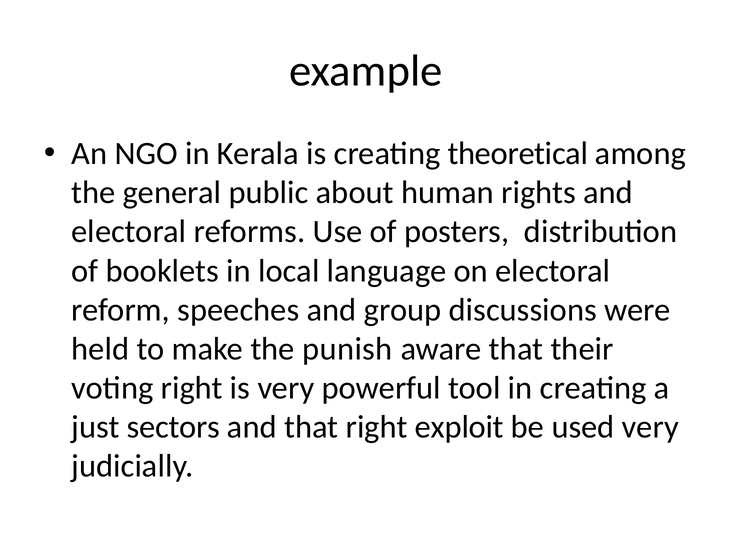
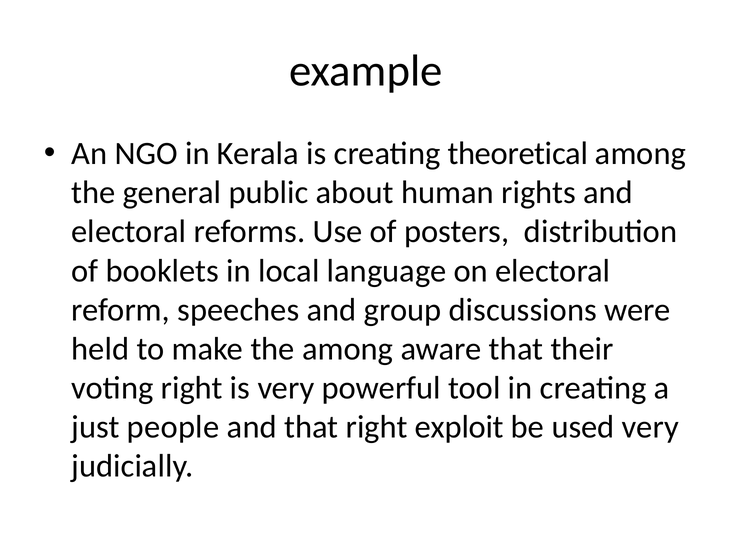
the punish: punish -> among (348, 349)
sectors: sectors -> people (173, 427)
